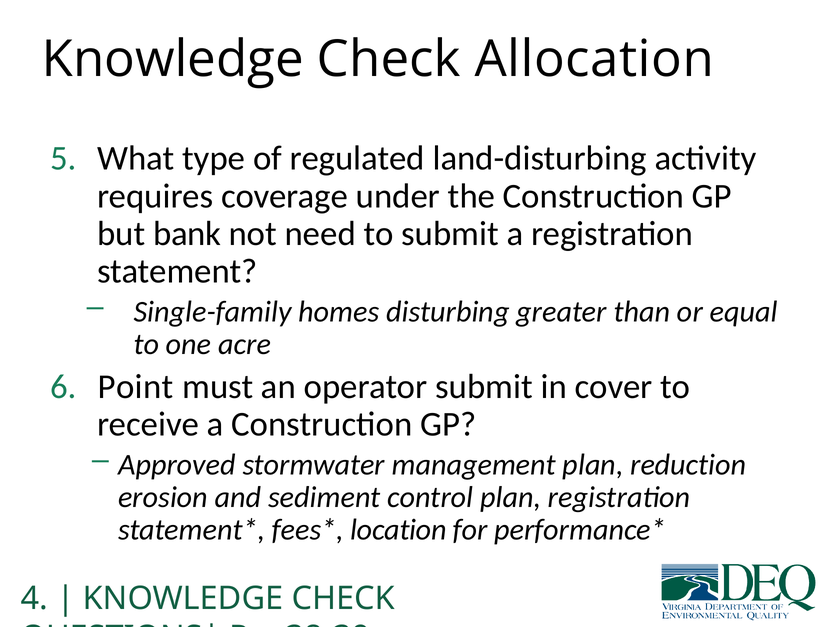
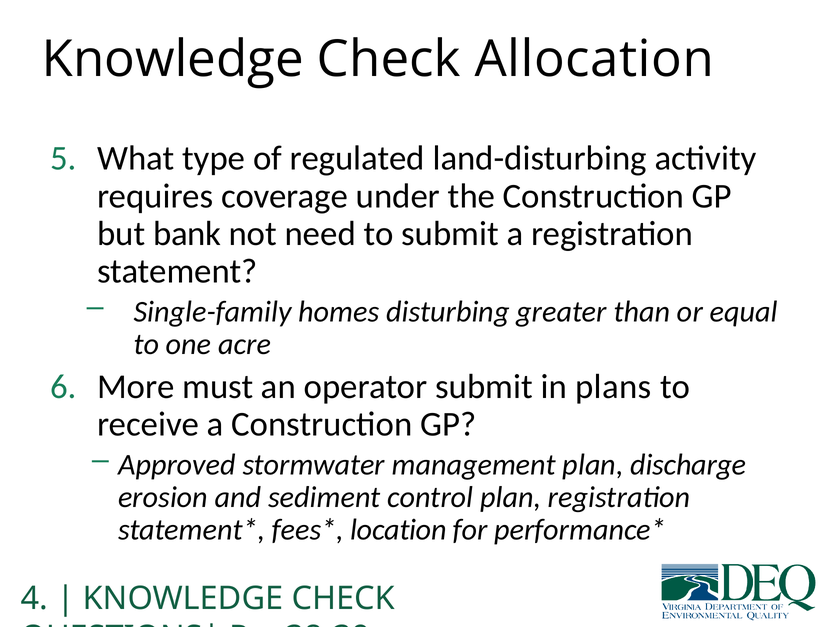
Point: Point -> More (136, 387)
cover: cover -> plans (613, 387)
reduction: reduction -> discharge (688, 465)
